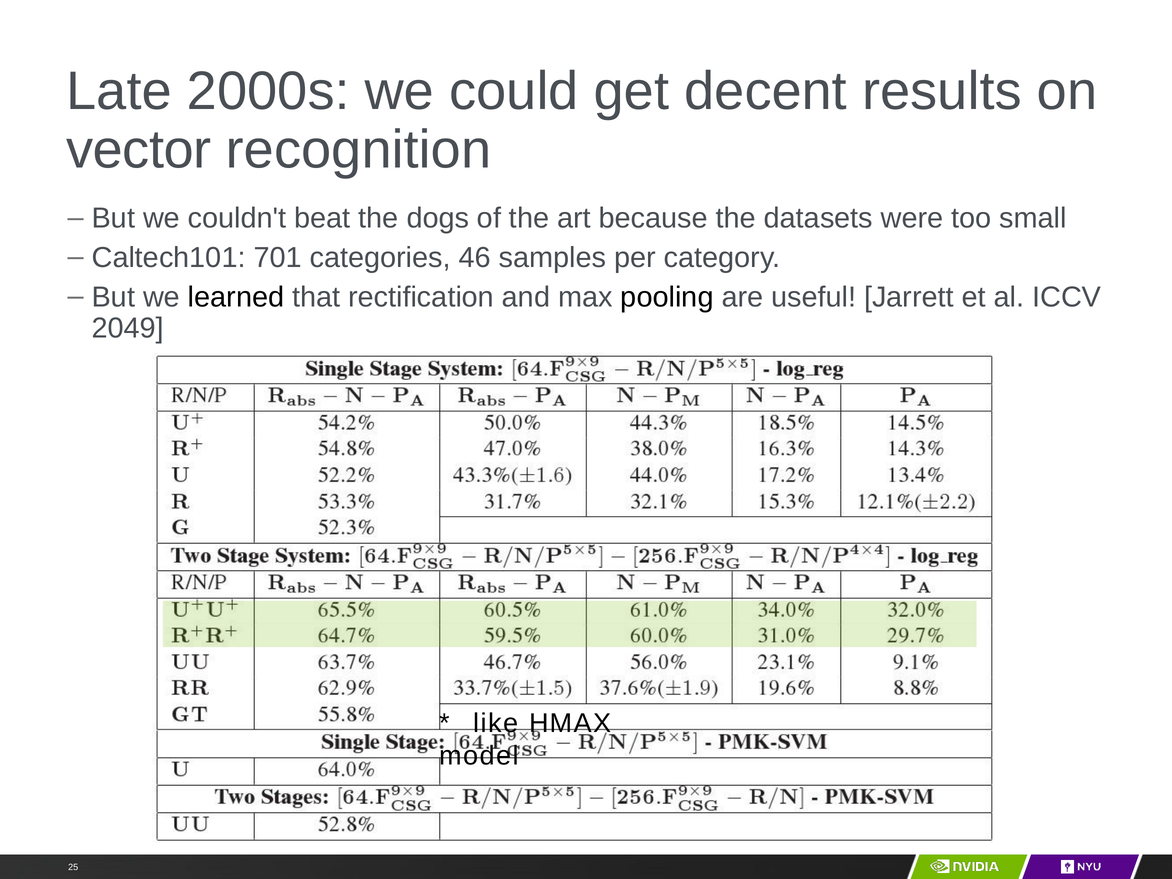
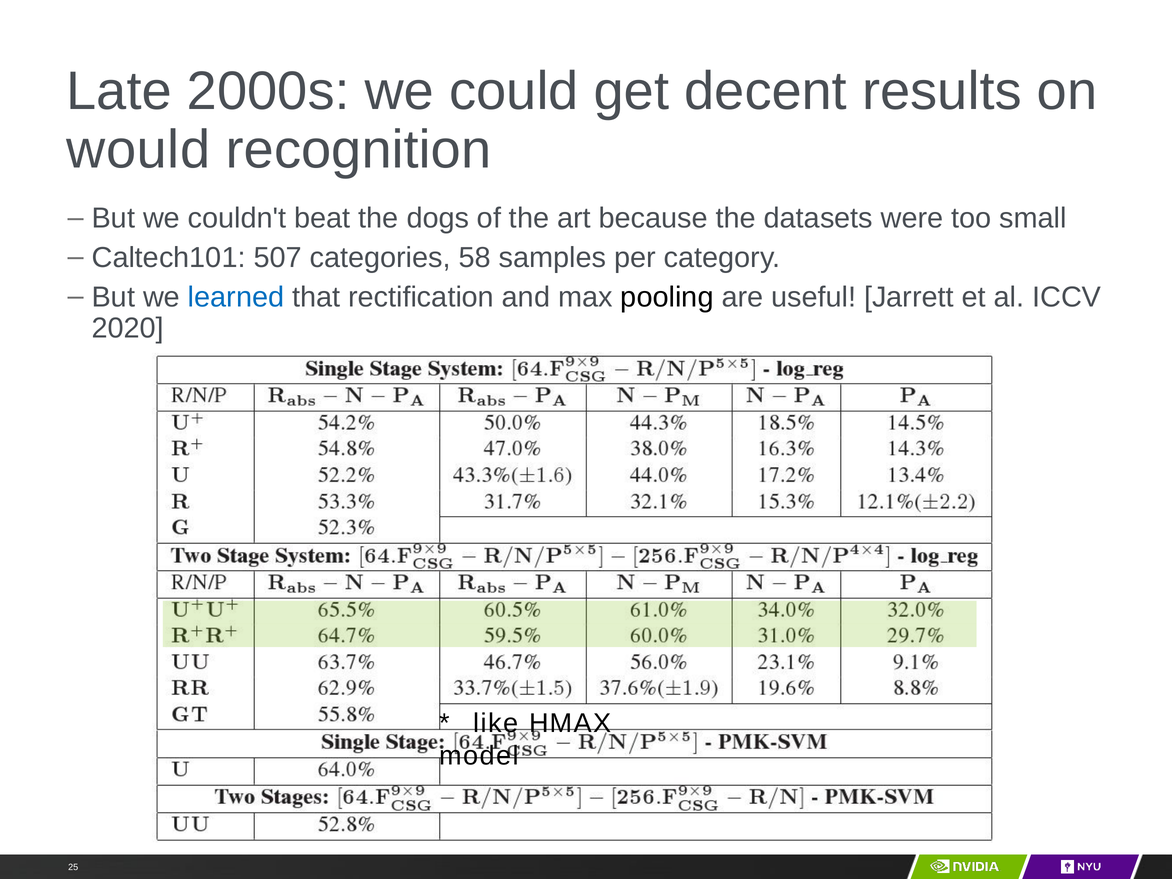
vector: vector -> would (138, 150)
701: 701 -> 507 (278, 258)
46: 46 -> 58 (475, 258)
learned colour: black -> blue (236, 297)
2049: 2049 -> 2020 (128, 328)
